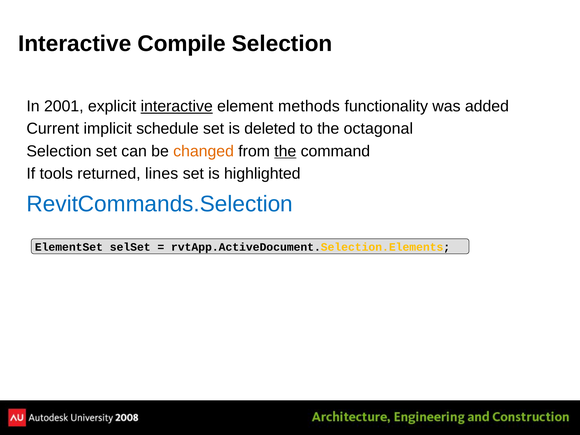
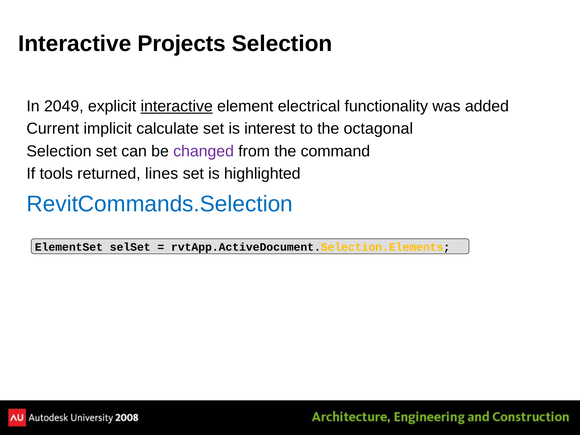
Compile: Compile -> Projects (182, 44)
2001: 2001 -> 2049 (64, 106)
methods: methods -> electrical (309, 106)
schedule: schedule -> calculate (167, 129)
deleted: deleted -> interest (270, 129)
changed colour: orange -> purple (204, 151)
the underline: present -> none (285, 151)
